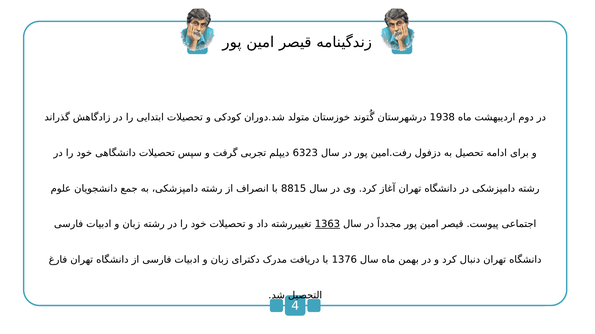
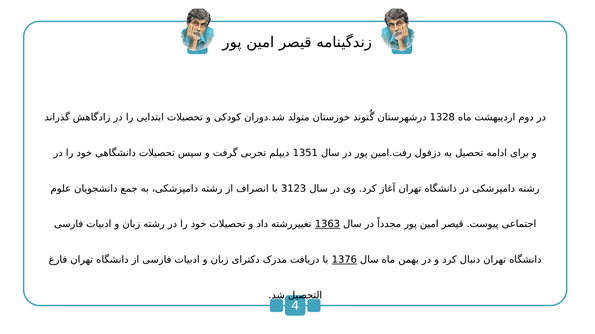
1938: 1938 -> 1328 (442, 117)
6323: 6323 -> 1351 (305, 153)
8815: 8815 -> 3123 (294, 189)
1376 underline: none -> present (344, 260)
